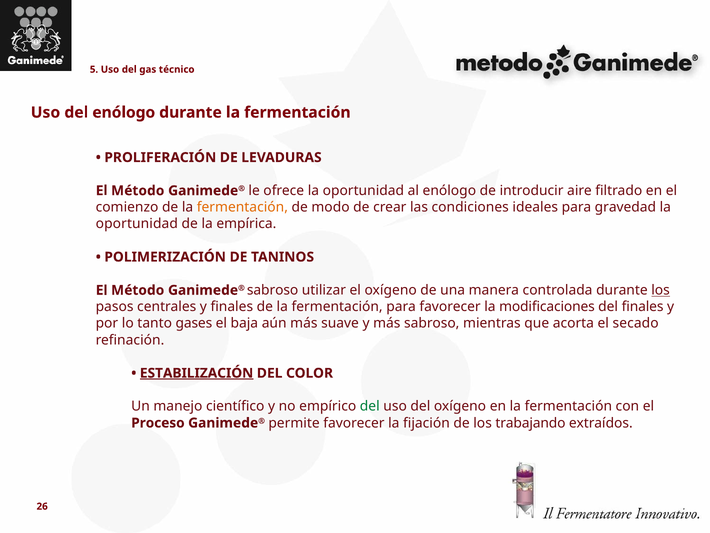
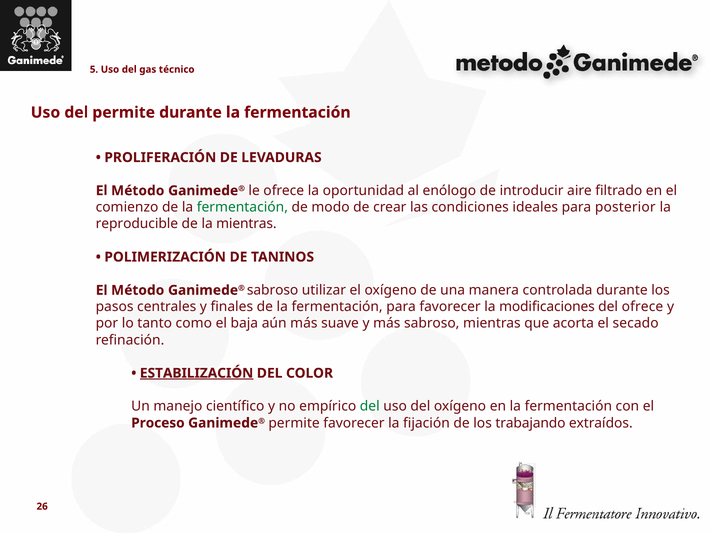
del enólogo: enólogo -> permite (124, 112)
fermentación colour: orange -> green (242, 207)
gravedad: gravedad -> posterior (625, 207)
oportunidad: oportunidad -> reproducible (137, 224)
la empírica: empírica -> mientras (246, 224)
los underline: present -> none (661, 290)
del finales: finales -> ofrece (642, 307)
gases: gases -> como (194, 323)
